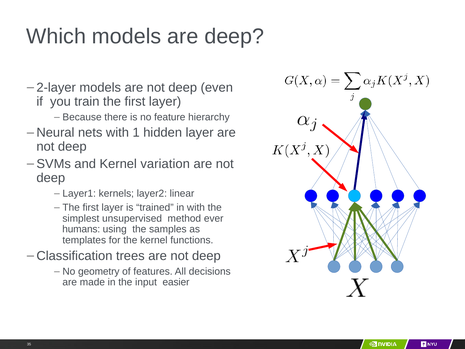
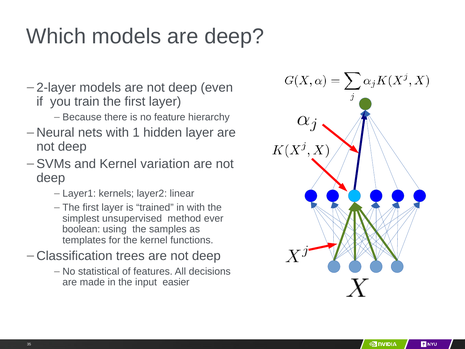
humans: humans -> boolean (81, 229)
geometry: geometry -> statistical (99, 271)
